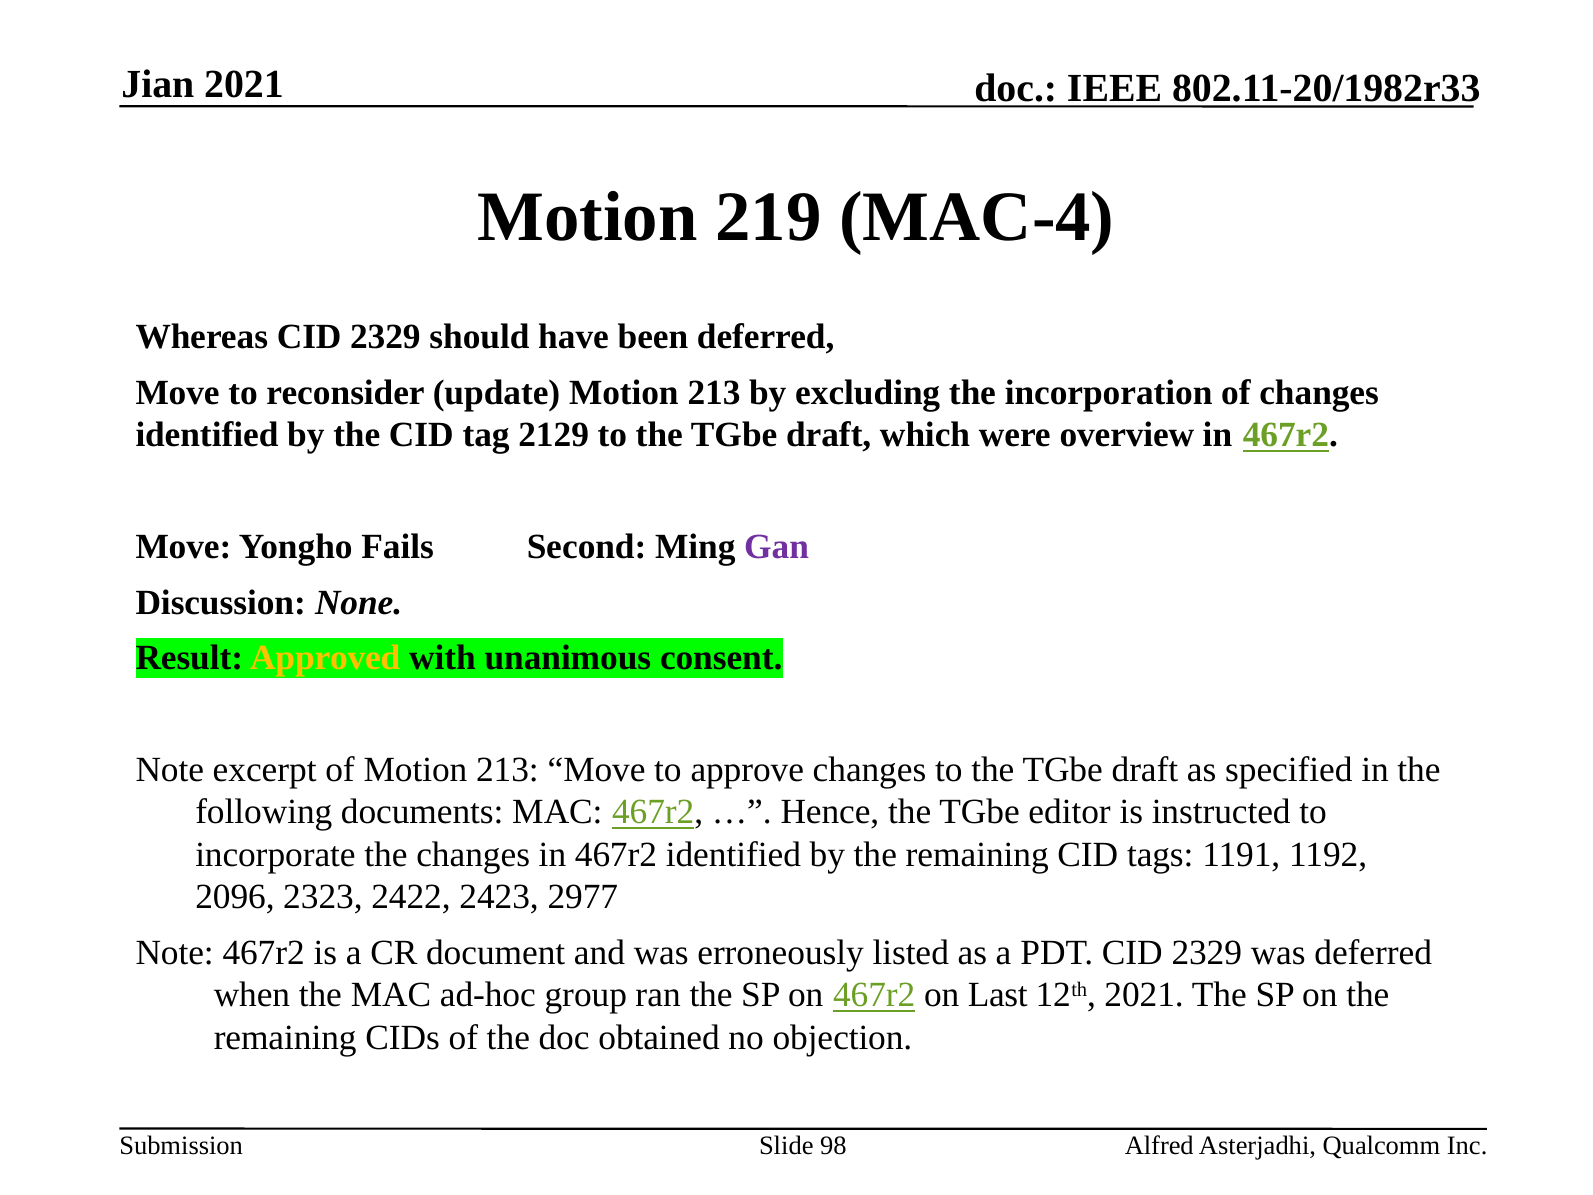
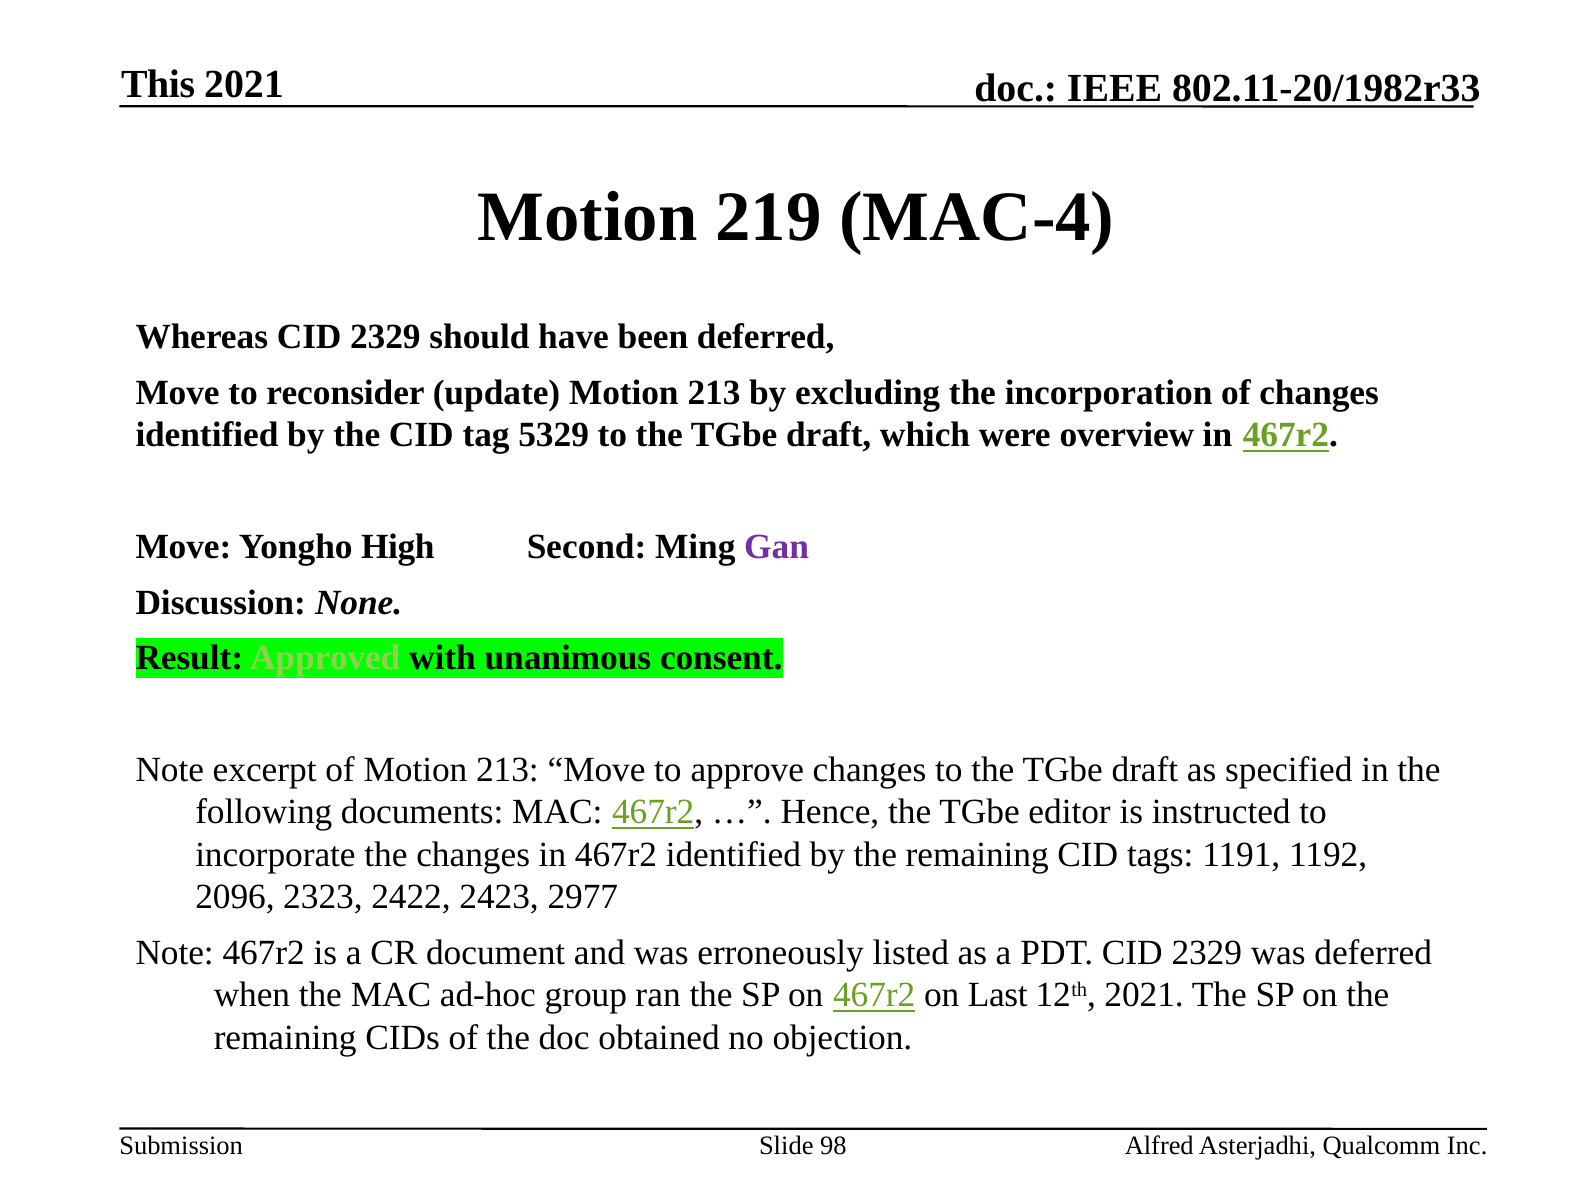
Jian: Jian -> This (158, 84)
2129: 2129 -> 5329 (554, 435)
Fails: Fails -> High (398, 547)
Approved colour: yellow -> light green (325, 658)
